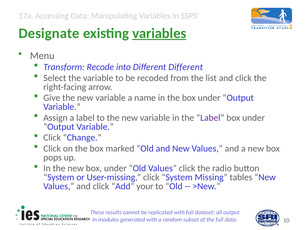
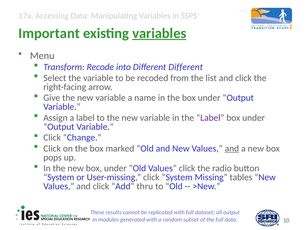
Designate: Designate -> Important (49, 33)
and underline: none -> present (232, 149)
your: your -> thru (145, 186)
